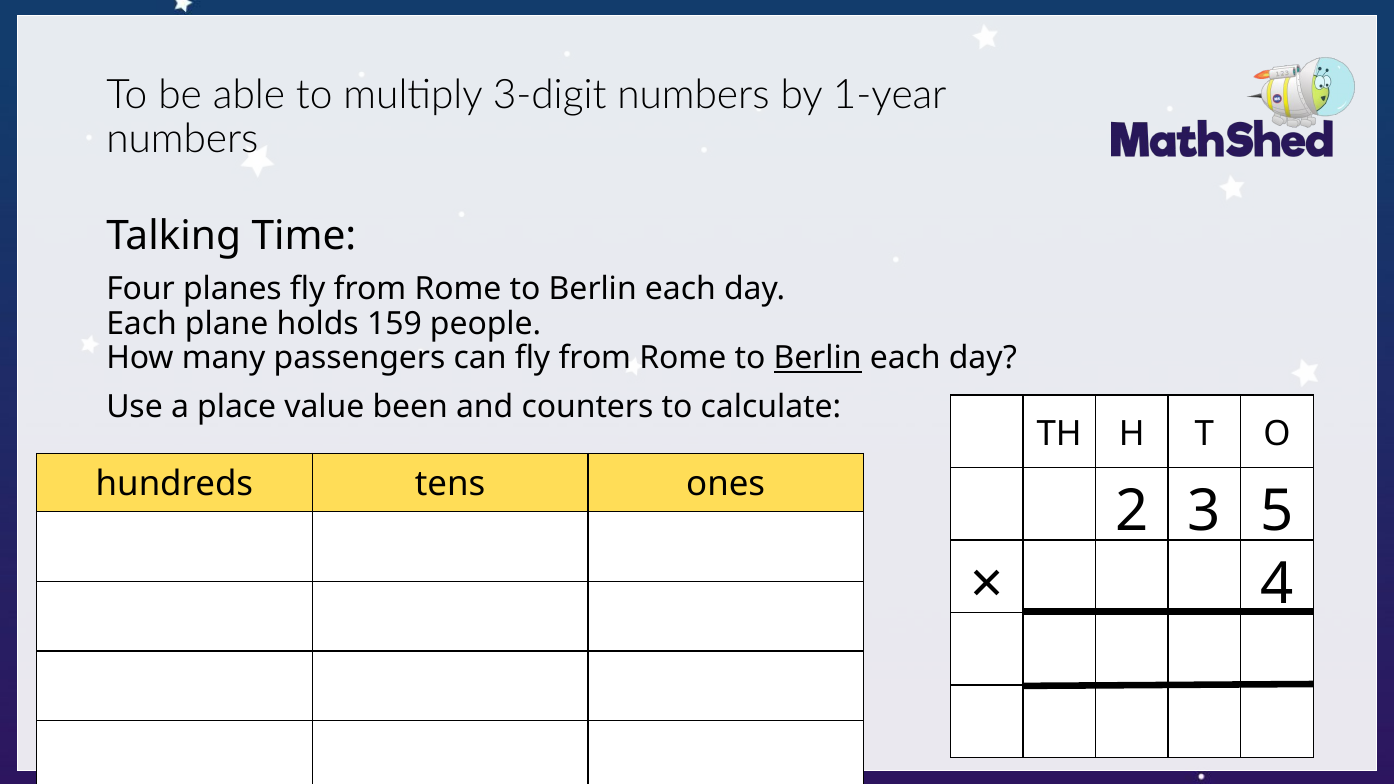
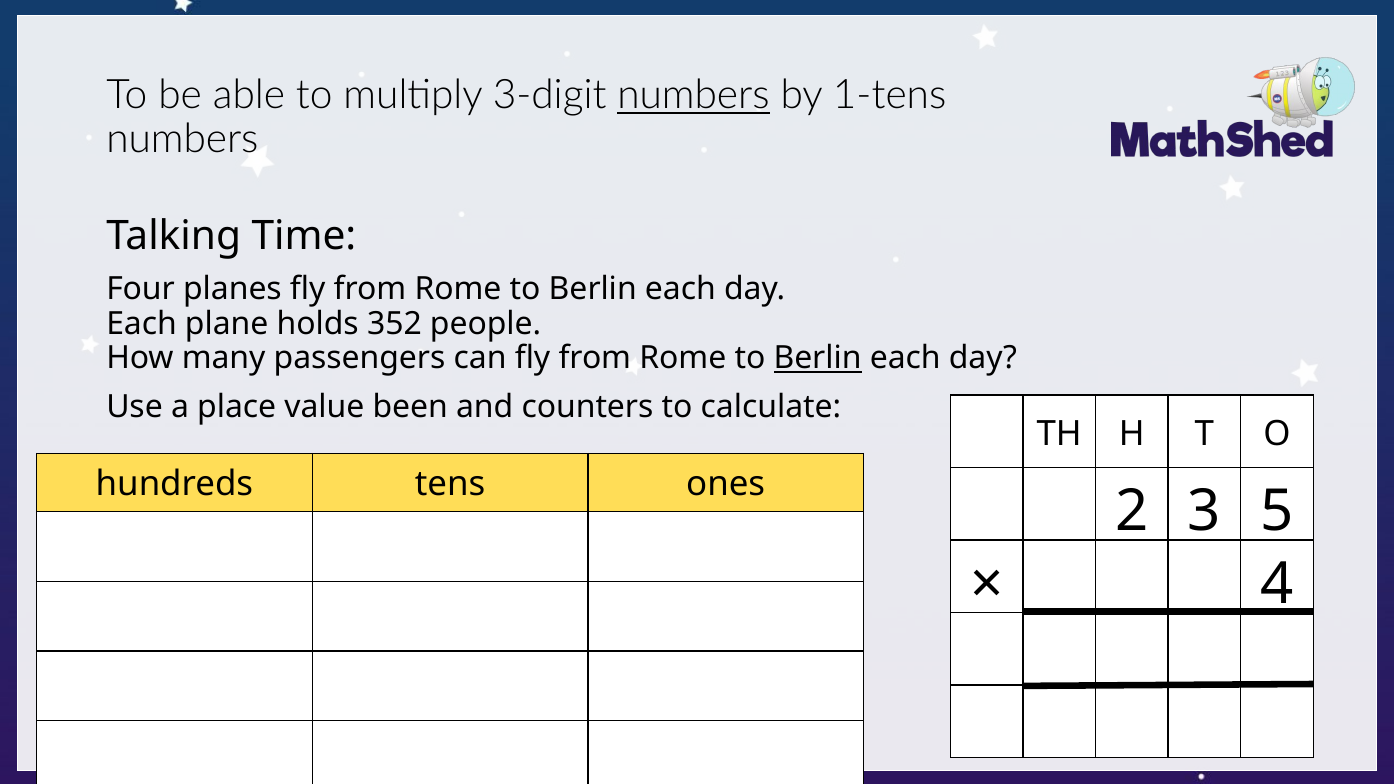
numbers underline: none -> present (694, 95)
1-year: 1-year -> 1-tens (890, 95)
159: 159 -> 352 (394, 324)
